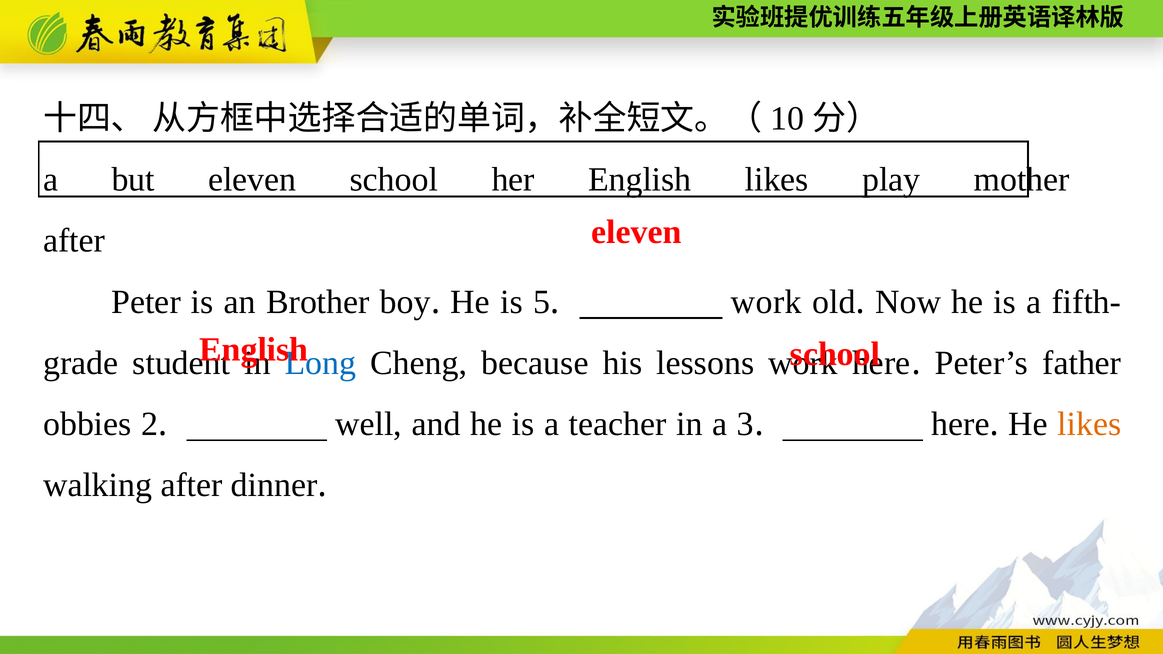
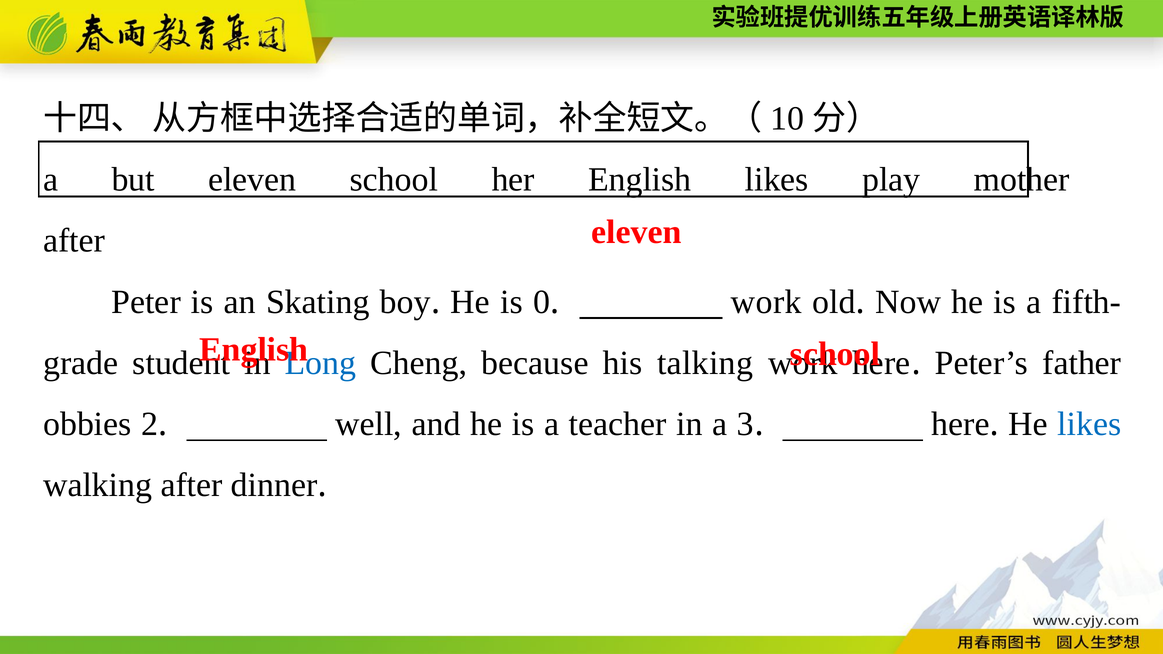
Brother: Brother -> Skating (318, 302)
5: 5 -> 0 (542, 302)
lessons: lessons -> talking (705, 363)
likes colour: orange -> blue (1089, 424)
